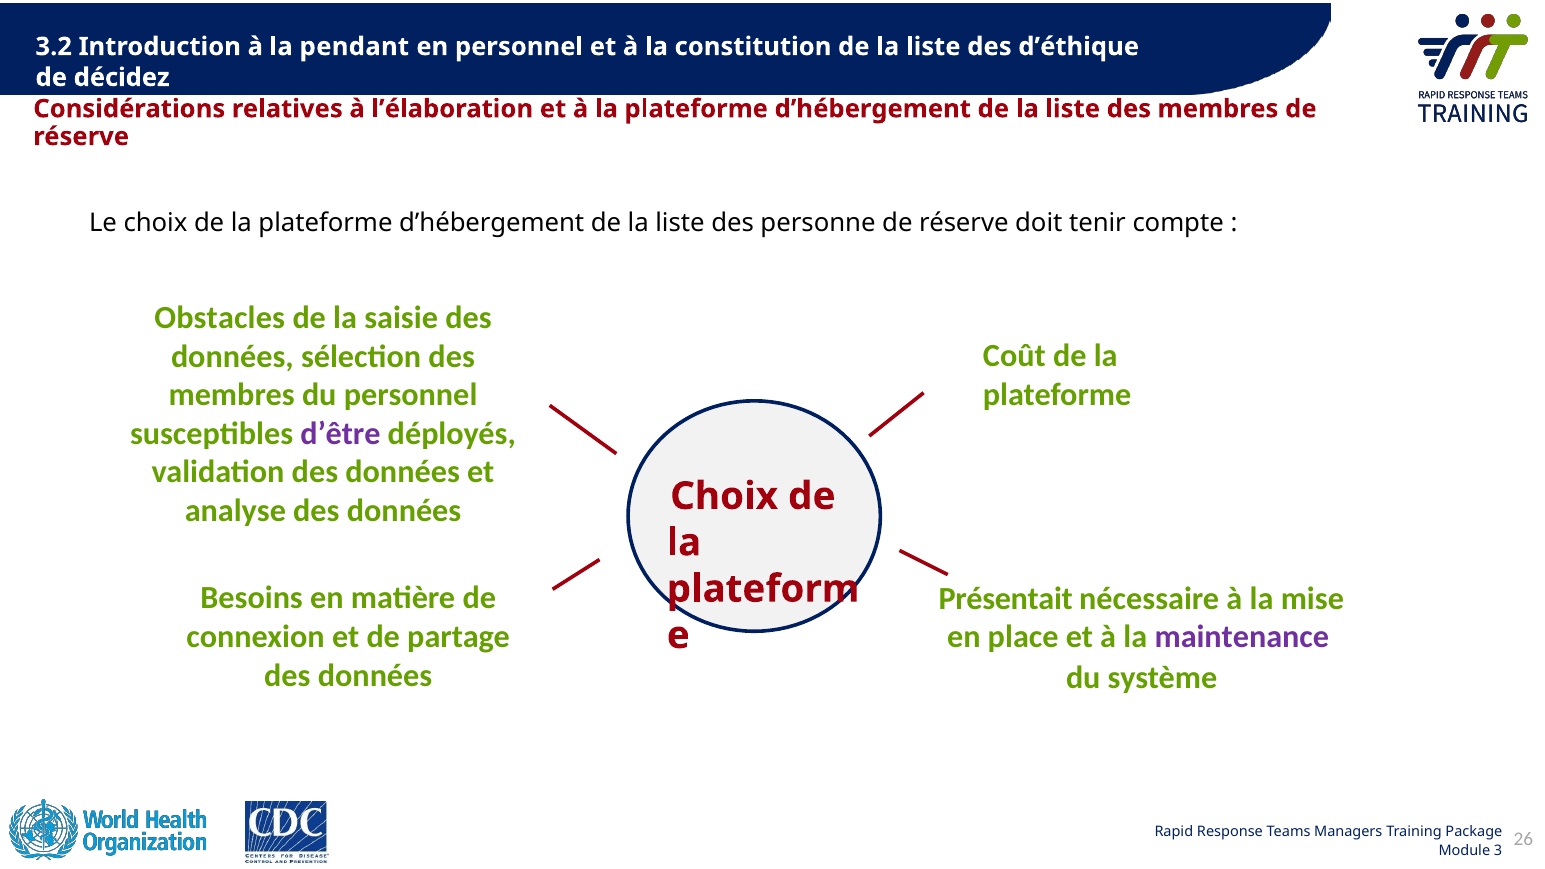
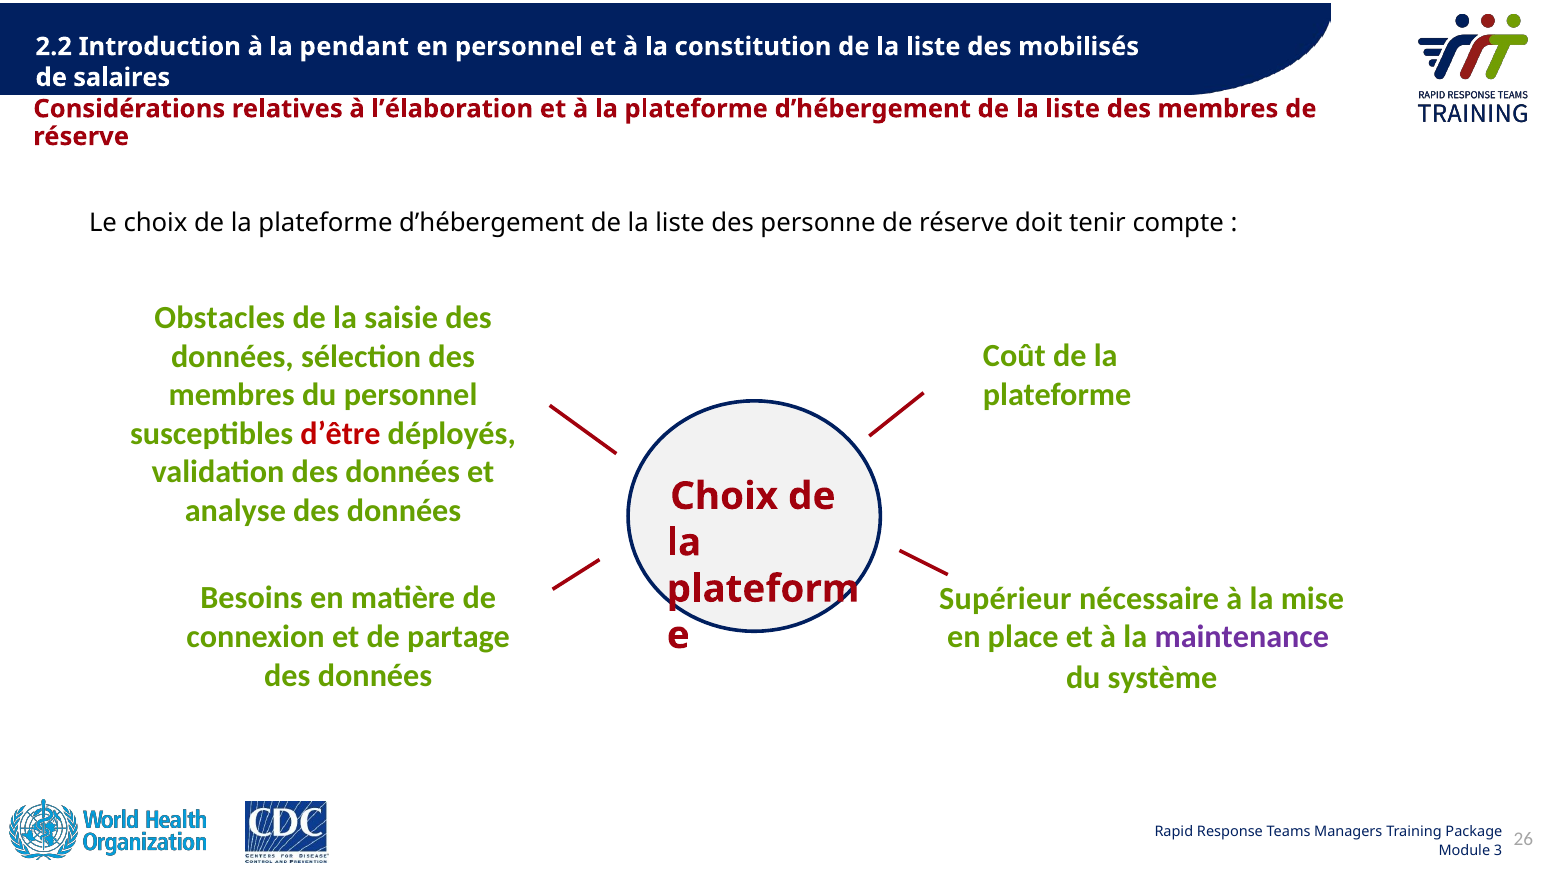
3.2: 3.2 -> 2.2 (54, 47)
dʼéthique: dʼéthique -> mobilisés (1079, 47)
décidez: décidez -> salaires (122, 78)
dʼêtre colour: purple -> red (340, 434)
Présentait: Présentait -> Supérieur (1005, 598)
